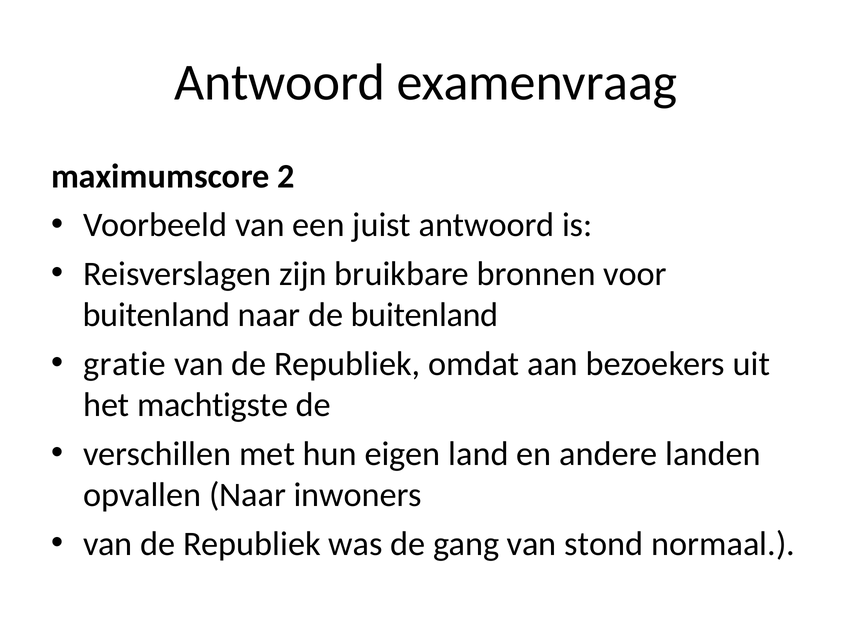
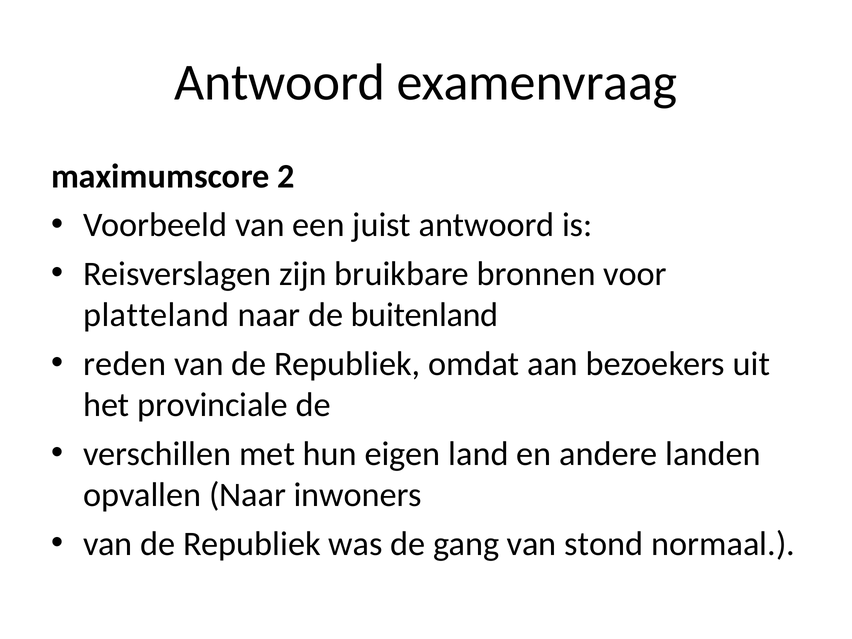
buitenland: buitenland -> platteland (156, 315)
gratie: gratie -> reden (125, 364)
machtigste: machtigste -> provinciale (213, 405)
